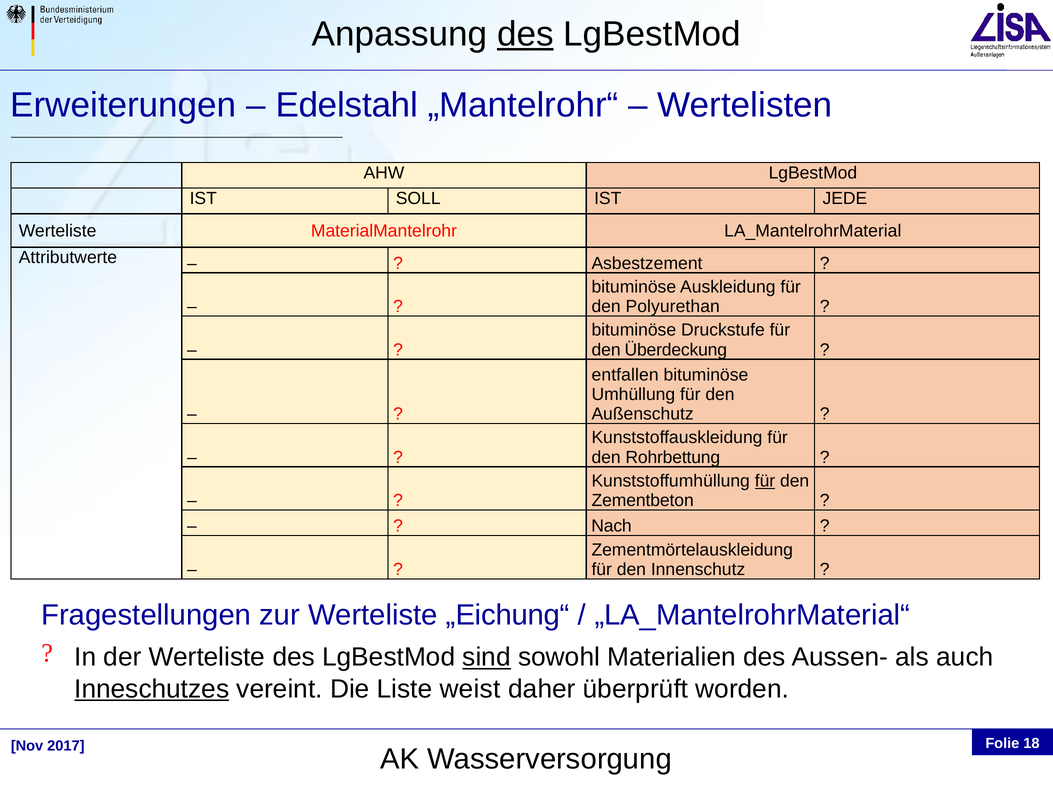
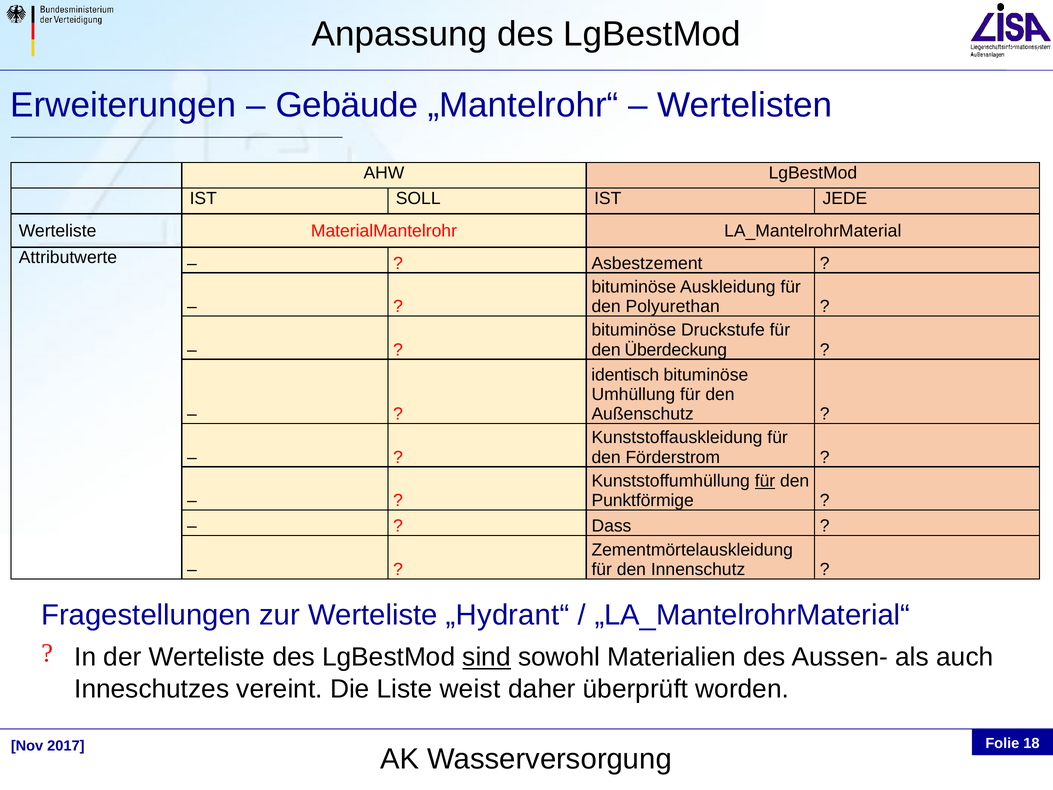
des underline: present -> none (525, 34)
Edelstahl: Edelstahl -> Gebäude (347, 105)
entfallen: entfallen -> identisch (625, 375)
Rohrbettung: Rohrbettung -> Förderstrom (673, 457)
Zementbeton: Zementbeton -> Punktförmige (643, 500)
Nach: Nach -> Dass (611, 526)
„Eichung“: „Eichung“ -> „Hydrant“ (508, 615)
Inneschutzes underline: present -> none (152, 689)
